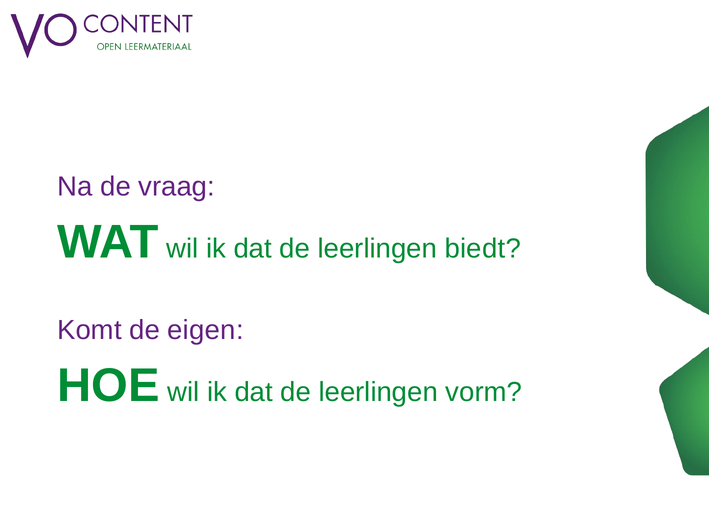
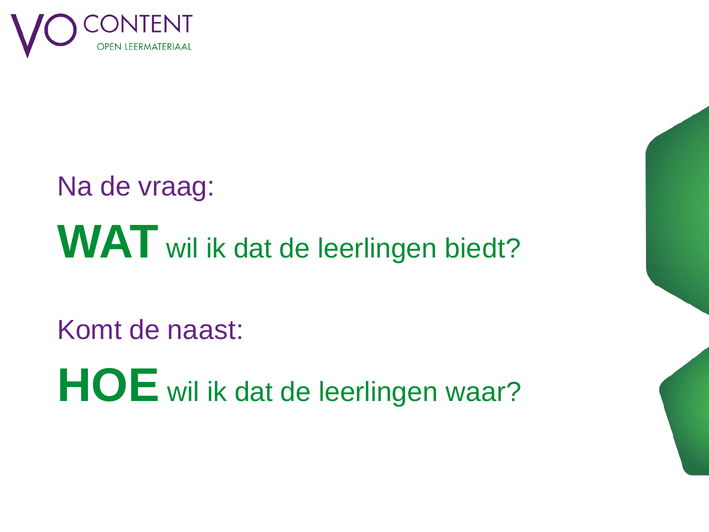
eigen: eigen -> naast (206, 330)
vorm: vorm -> waar (484, 392)
